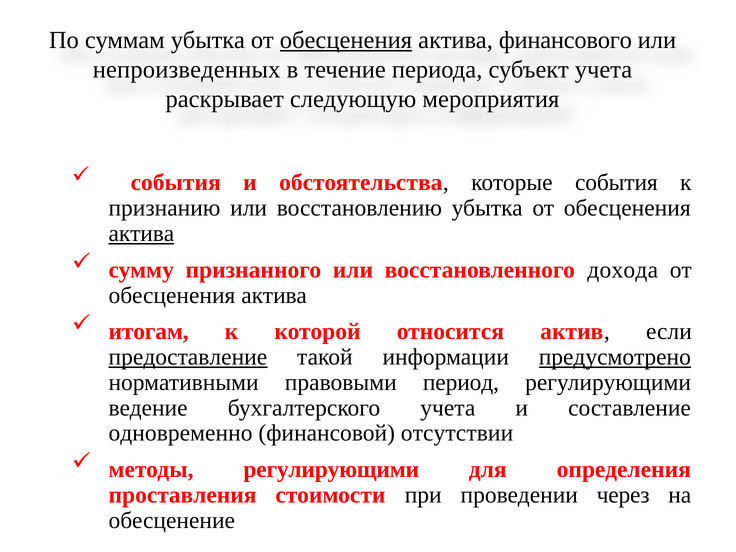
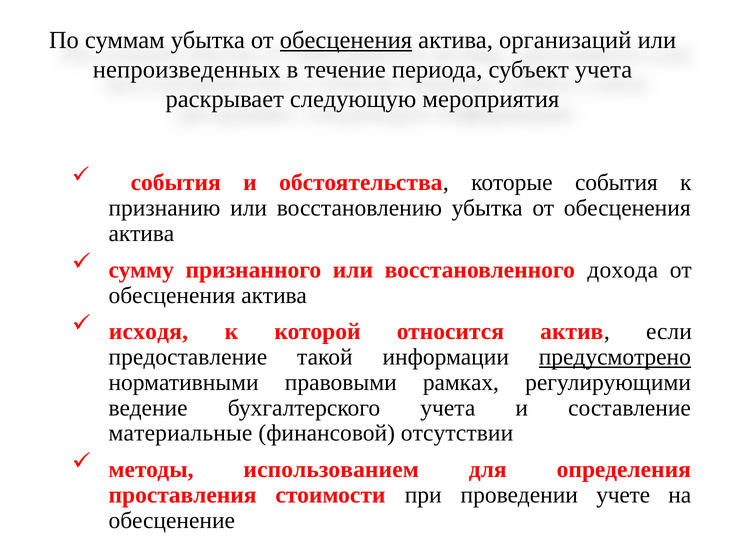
финансового: финансового -> организаций (565, 40)
актива underline: present -> none (141, 233)
итогам: итогам -> исходя (148, 332)
предоставление underline: present -> none (188, 357)
период: период -> рамках (461, 382)
одновременно: одновременно -> материальные (180, 433)
методы регулирующими: регулирующими -> использованием (331, 470)
через: через -> учете (623, 495)
